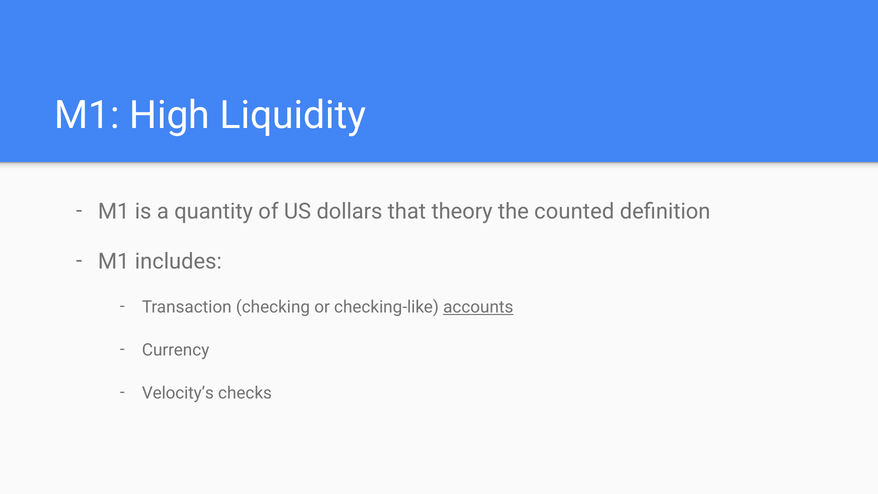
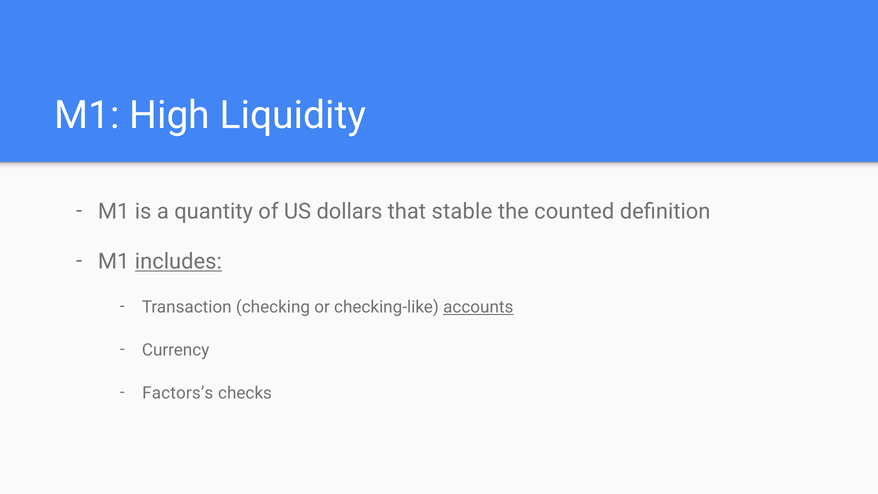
theory: theory -> stable (462, 212)
includes underline: none -> present (178, 261)
Velocity’s: Velocity’s -> Factors’s (178, 393)
